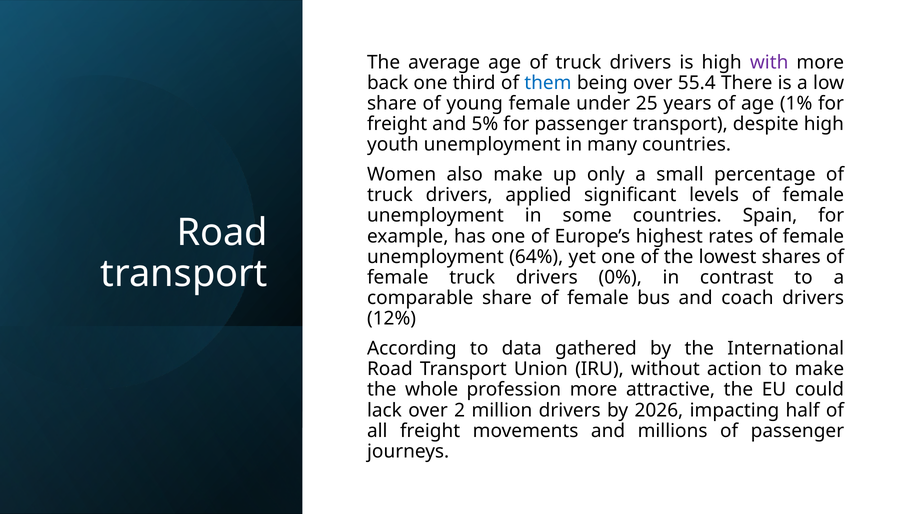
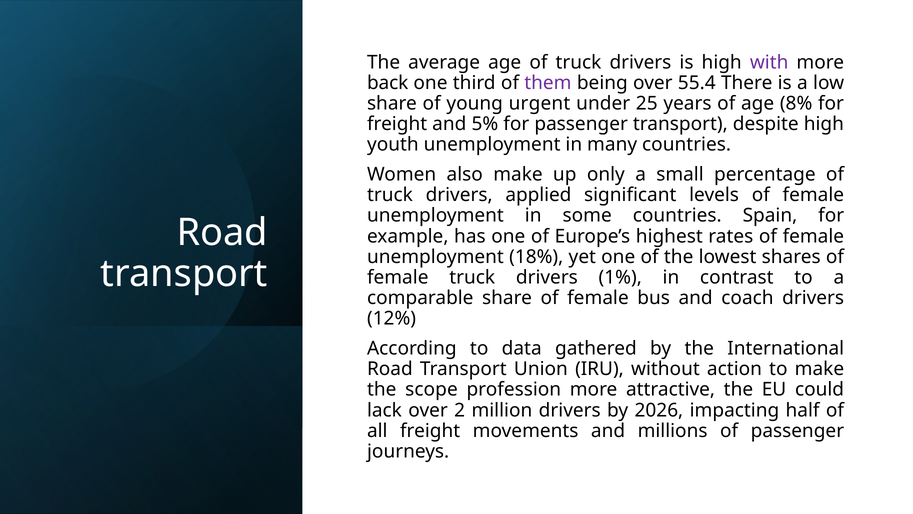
them colour: blue -> purple (548, 83)
young female: female -> urgent (539, 103)
1%: 1% -> 8% (796, 103)
64%: 64% -> 18% (536, 257)
0%: 0% -> 1% (620, 277)
whole: whole -> scope (431, 389)
